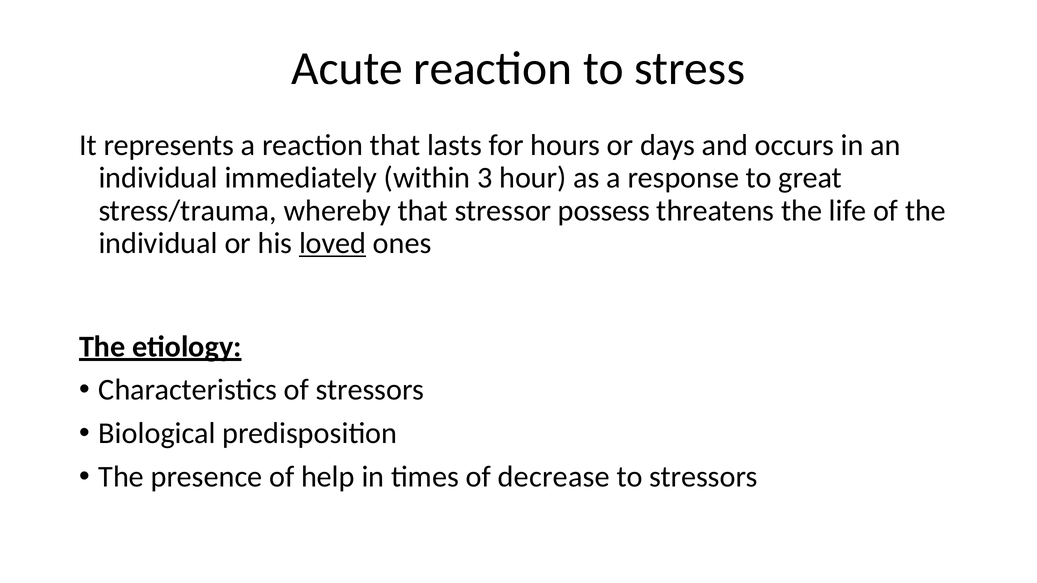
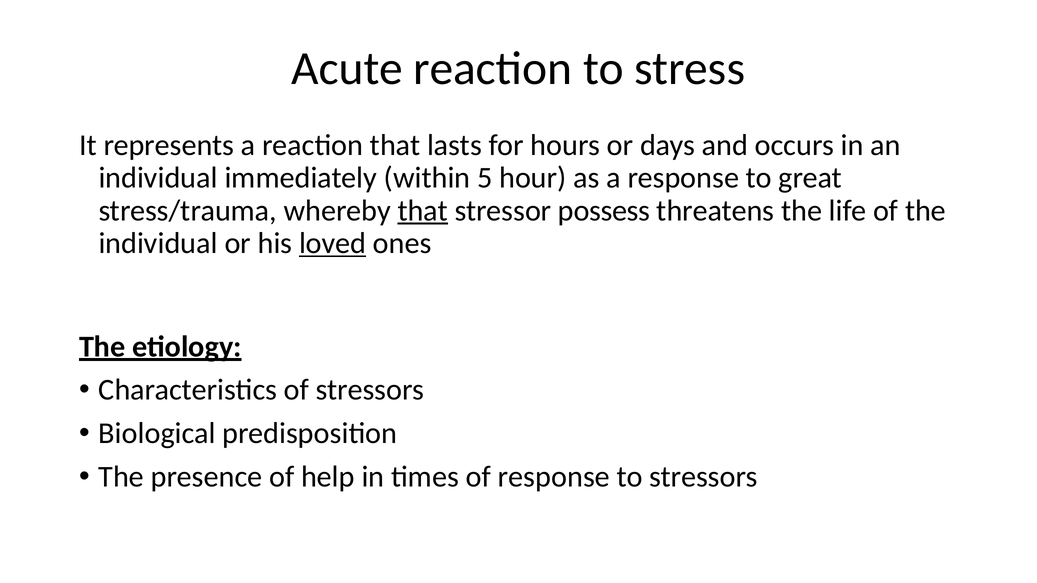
3: 3 -> 5 (485, 178)
that underline: none -> present (423, 211)
of decrease: decrease -> response (554, 477)
